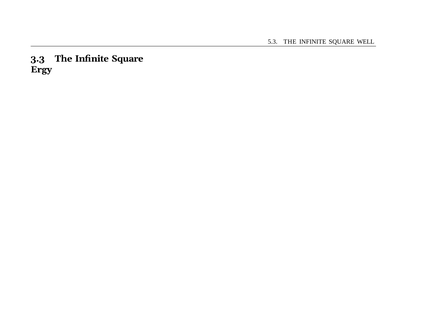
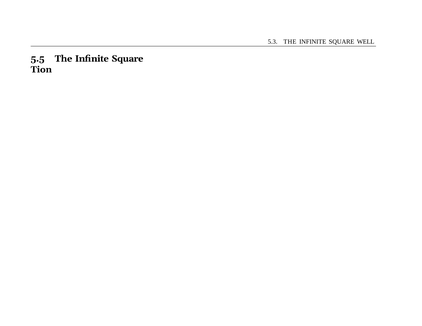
3.3: 3.3 -> 5.5 (38, 59)
Ergy: Ergy -> Tion (41, 70)
